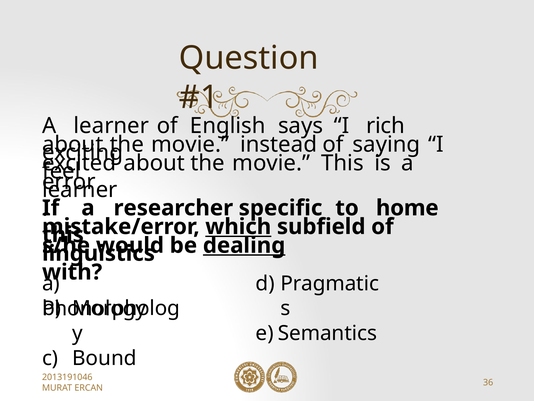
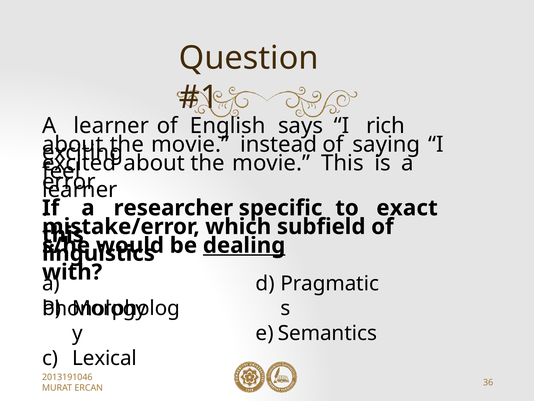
home: home -> exact (407, 208)
which underline: present -> none (238, 226)
Bound: Bound -> Lexical (105, 358)
